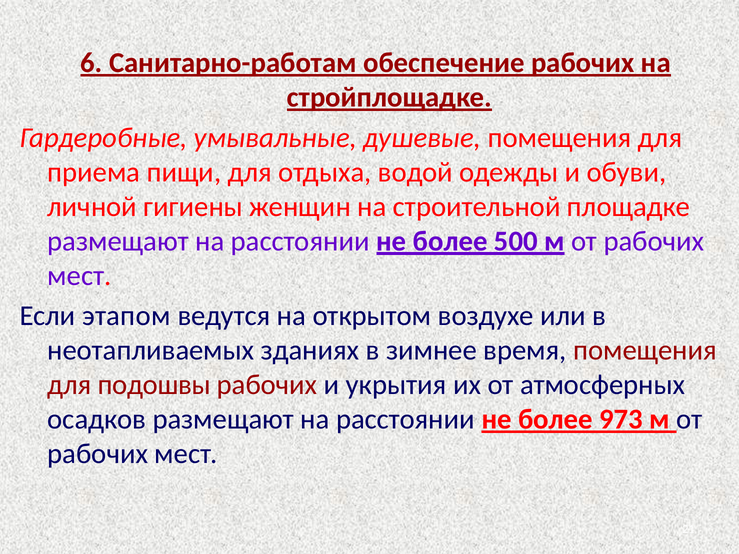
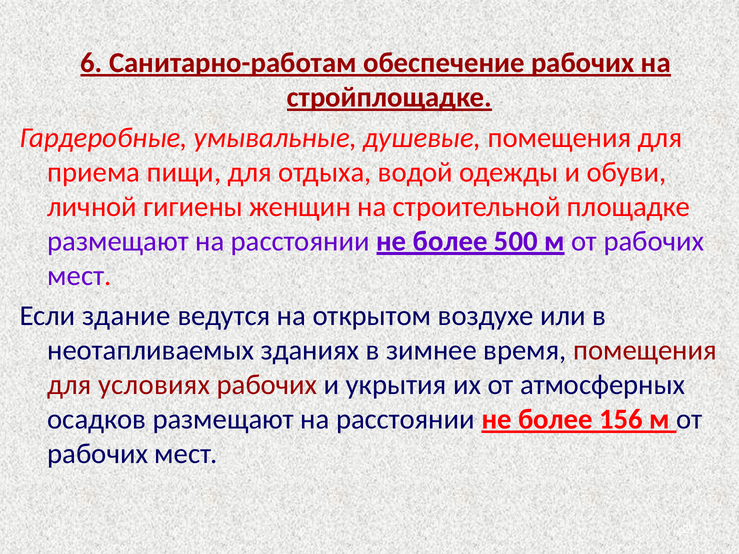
этапом: этапом -> здание (126, 316)
подошвы: подошвы -> условиях (154, 385)
973: 973 -> 156 (621, 420)
